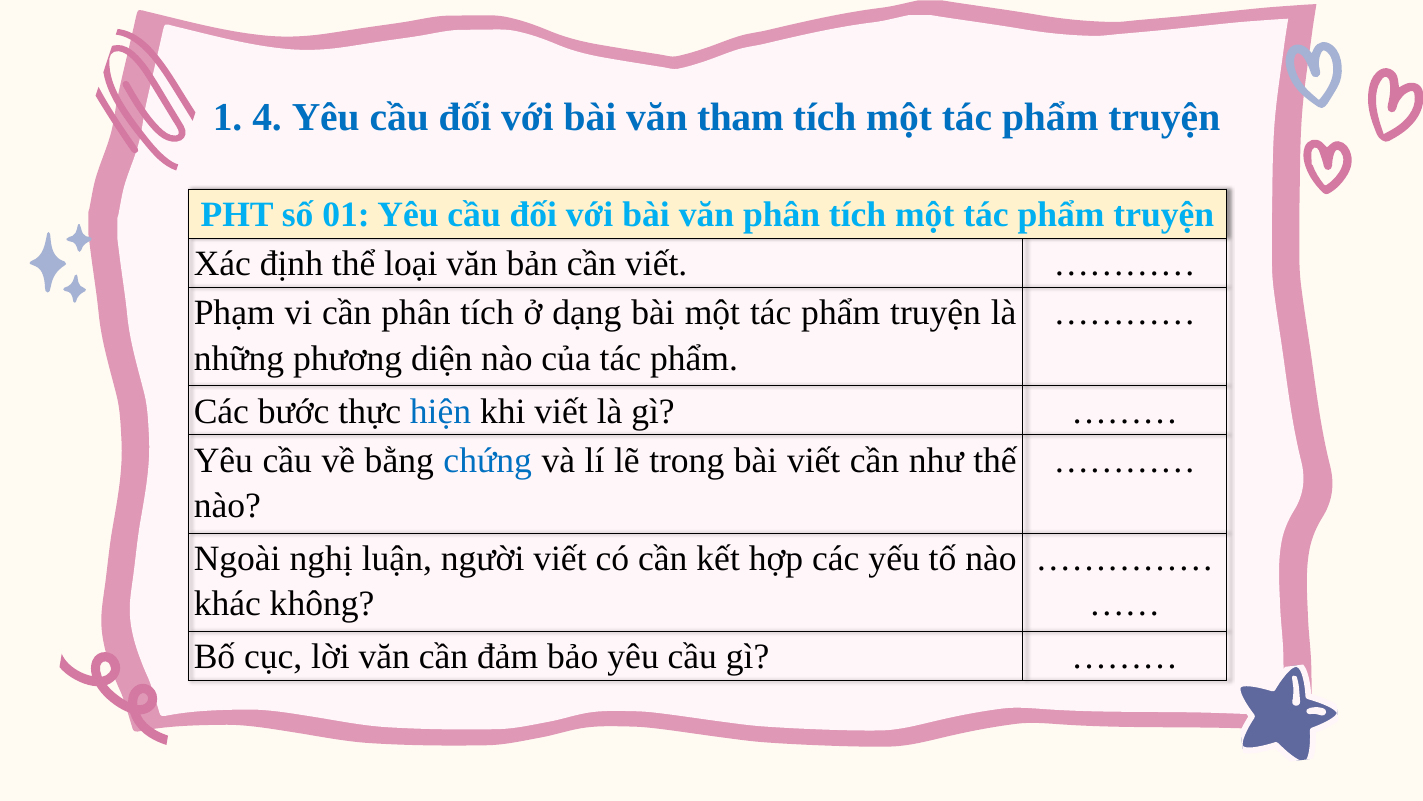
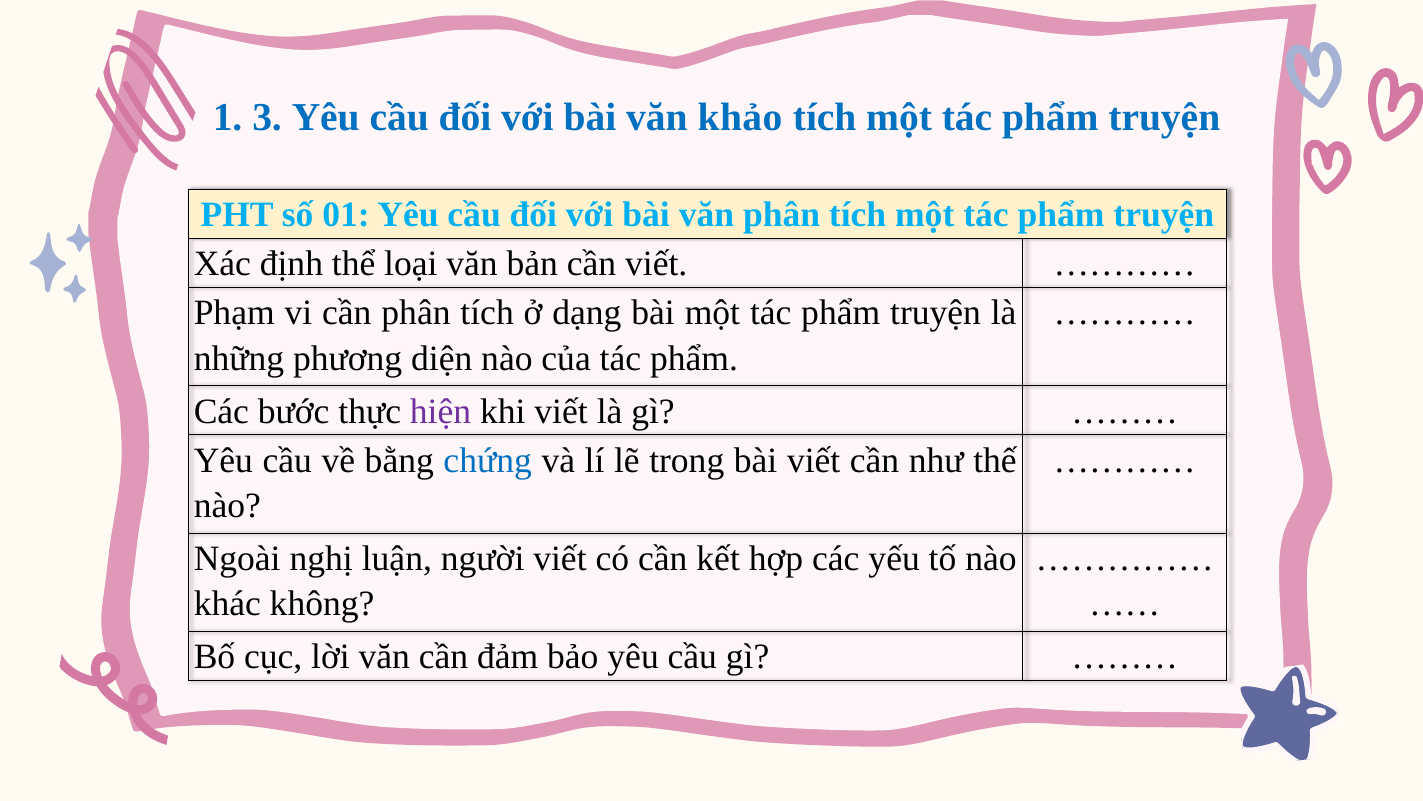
4: 4 -> 3 (267, 117)
tham: tham -> khảo (740, 117)
hiện colour: blue -> purple (441, 411)
